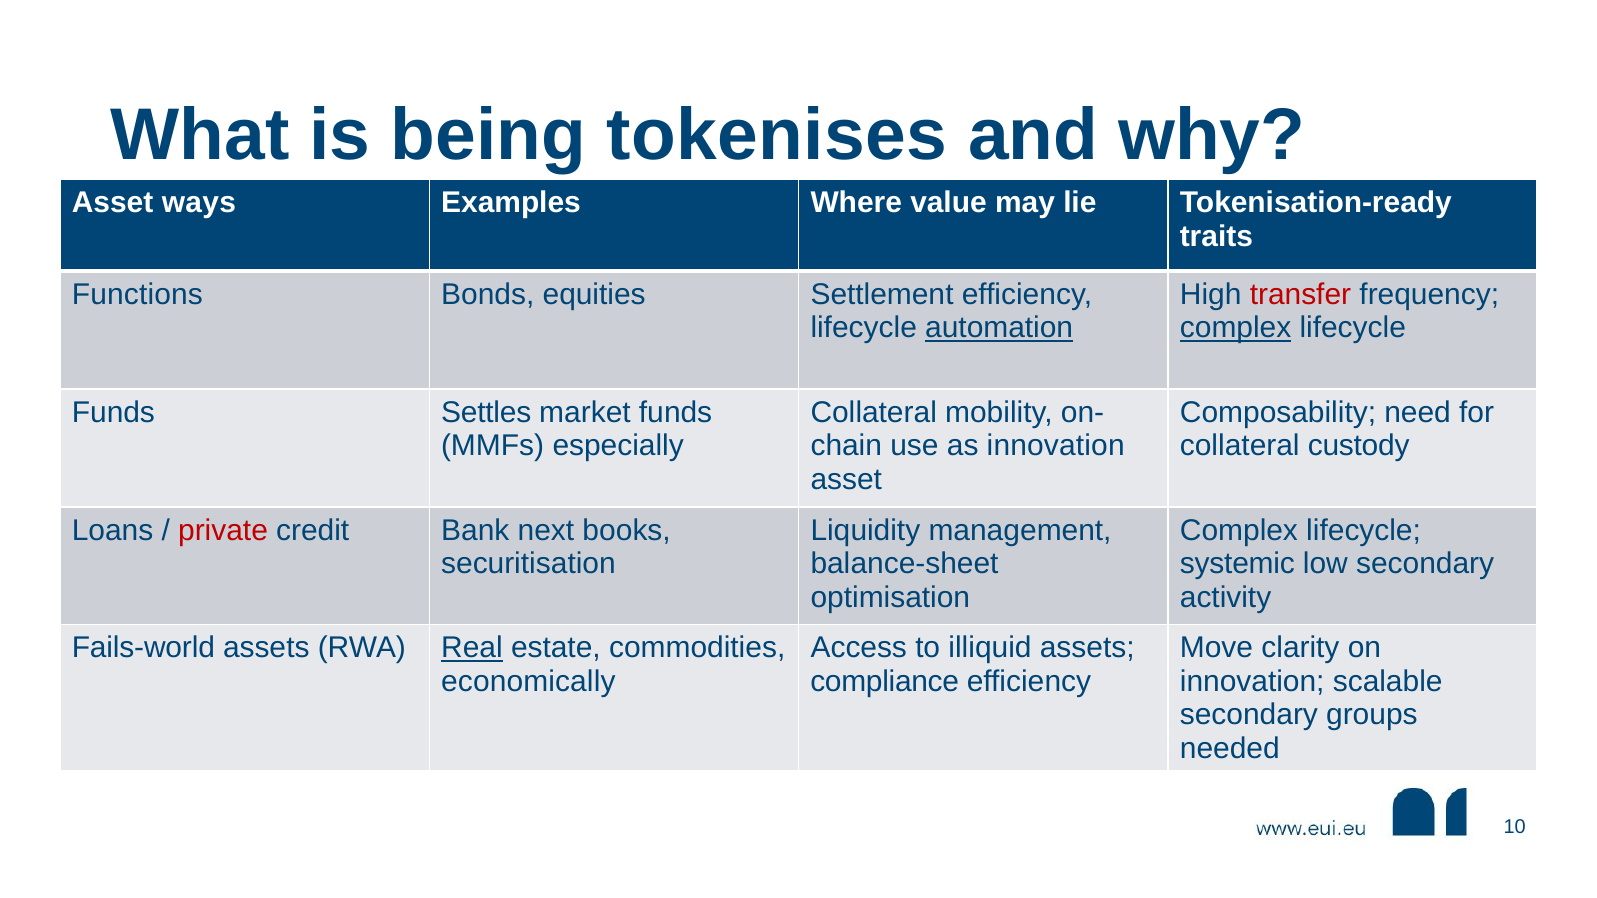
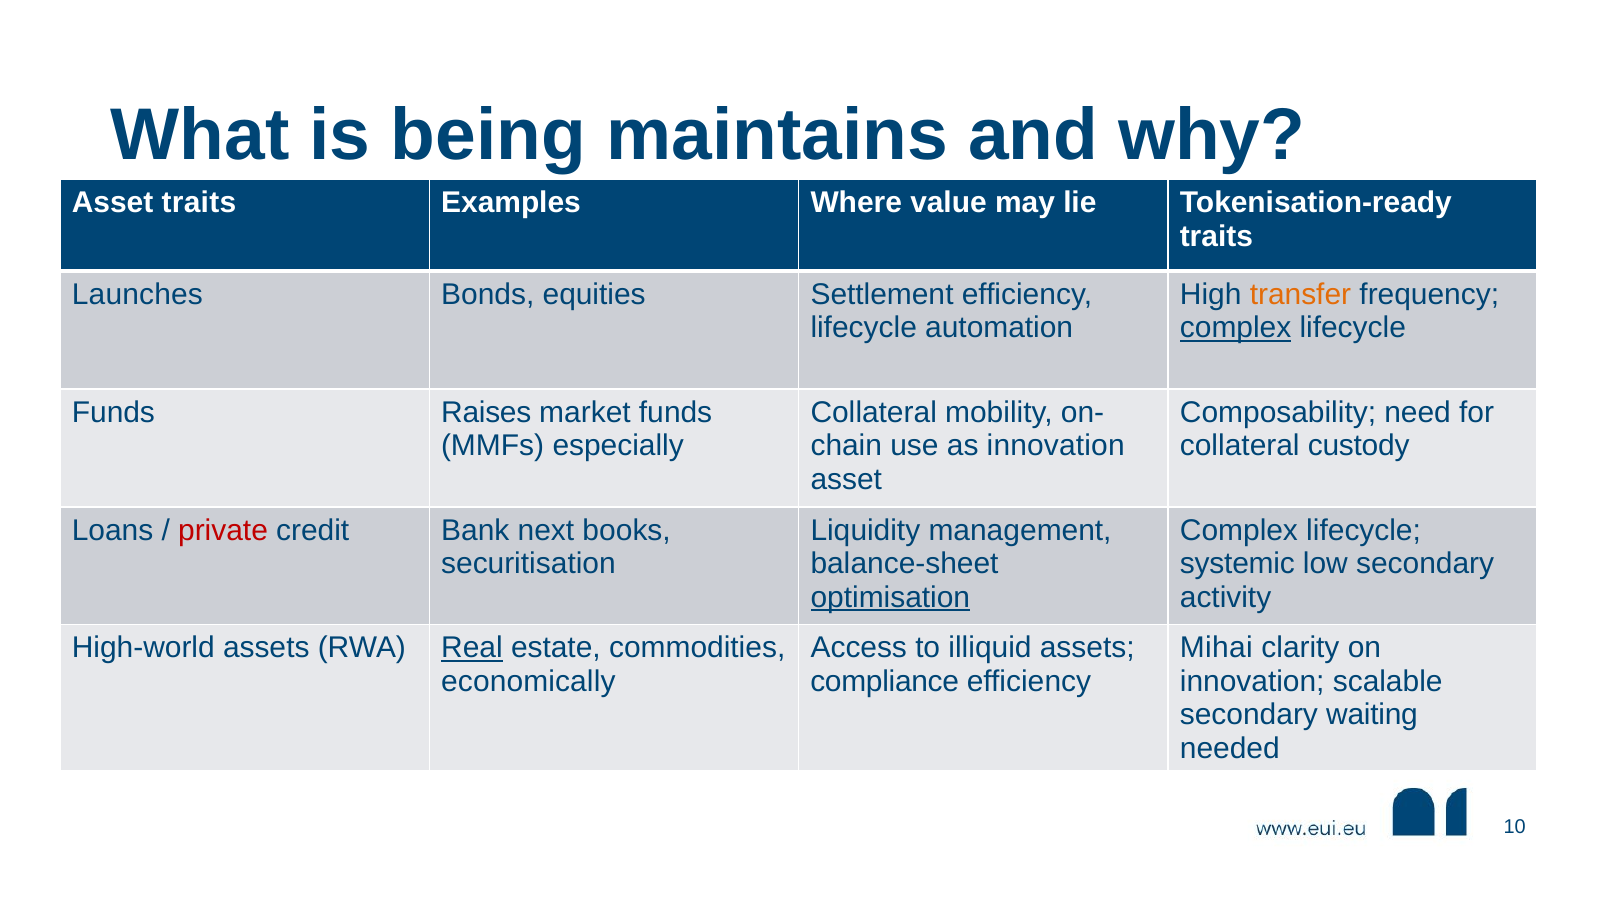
tokenises: tokenises -> maintains (777, 136)
Asset ways: ways -> traits (199, 203)
Functions: Functions -> Launches (137, 295)
transfer colour: red -> orange (1300, 295)
automation underline: present -> none (999, 328)
Settles: Settles -> Raises (486, 412)
optimisation underline: none -> present (890, 597)
Fails-world: Fails-world -> High-world (143, 648)
Move: Move -> Mihai (1216, 648)
groups: groups -> waiting (1372, 715)
